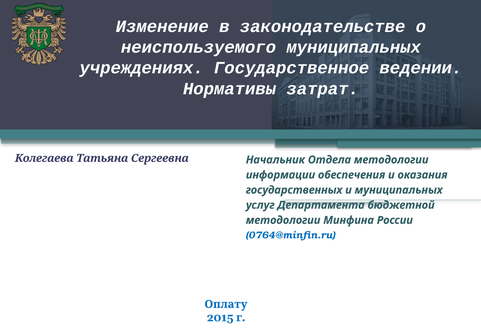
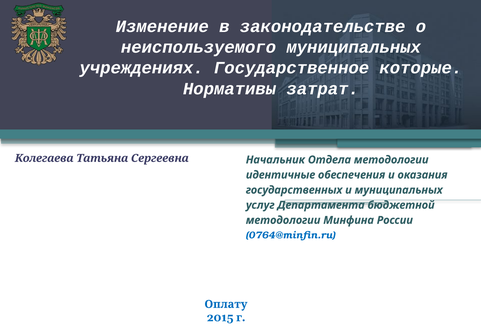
ведении: ведении -> которые (421, 68)
информации: информации -> идентичные (281, 175)
